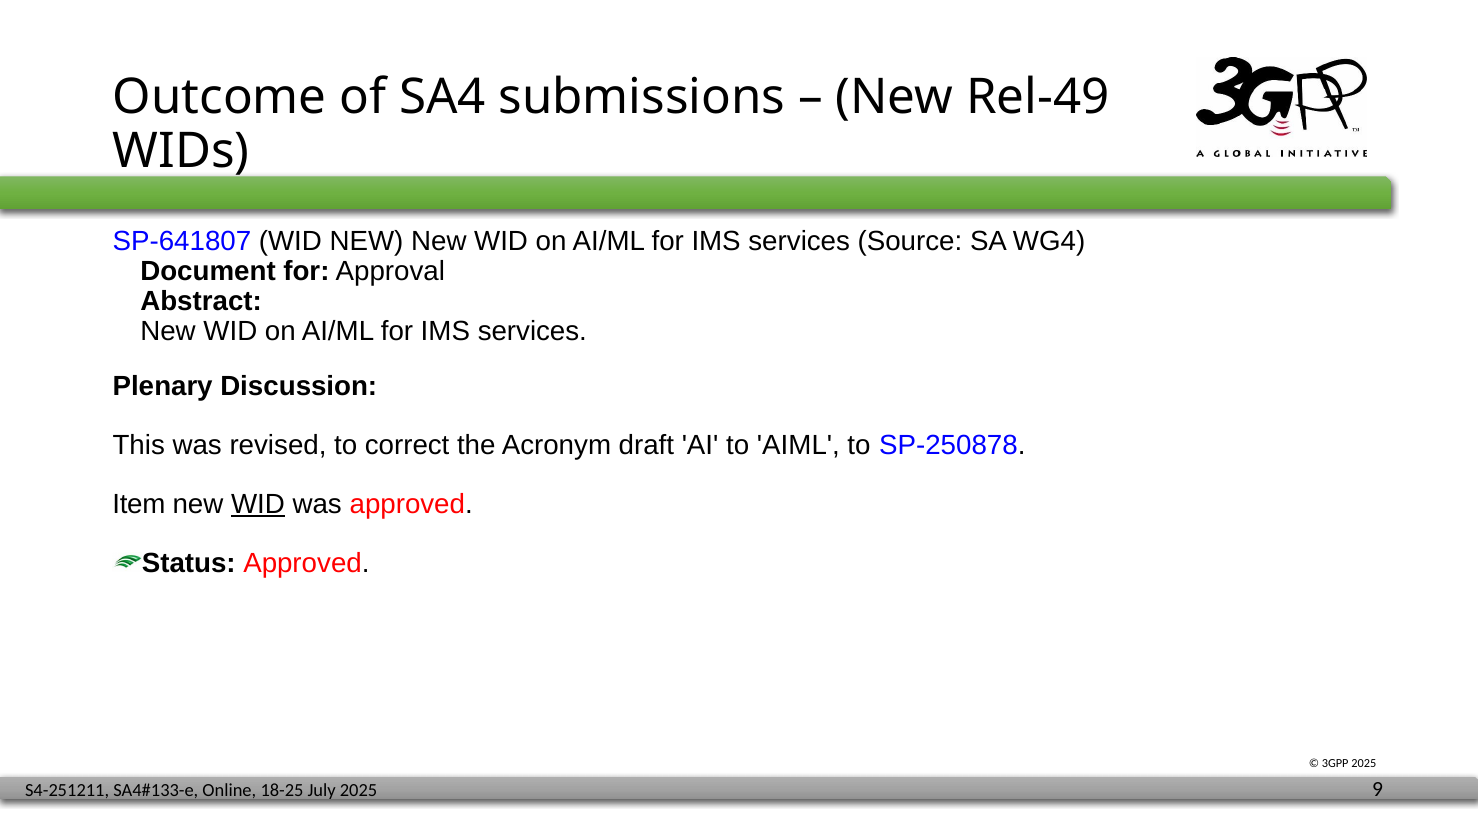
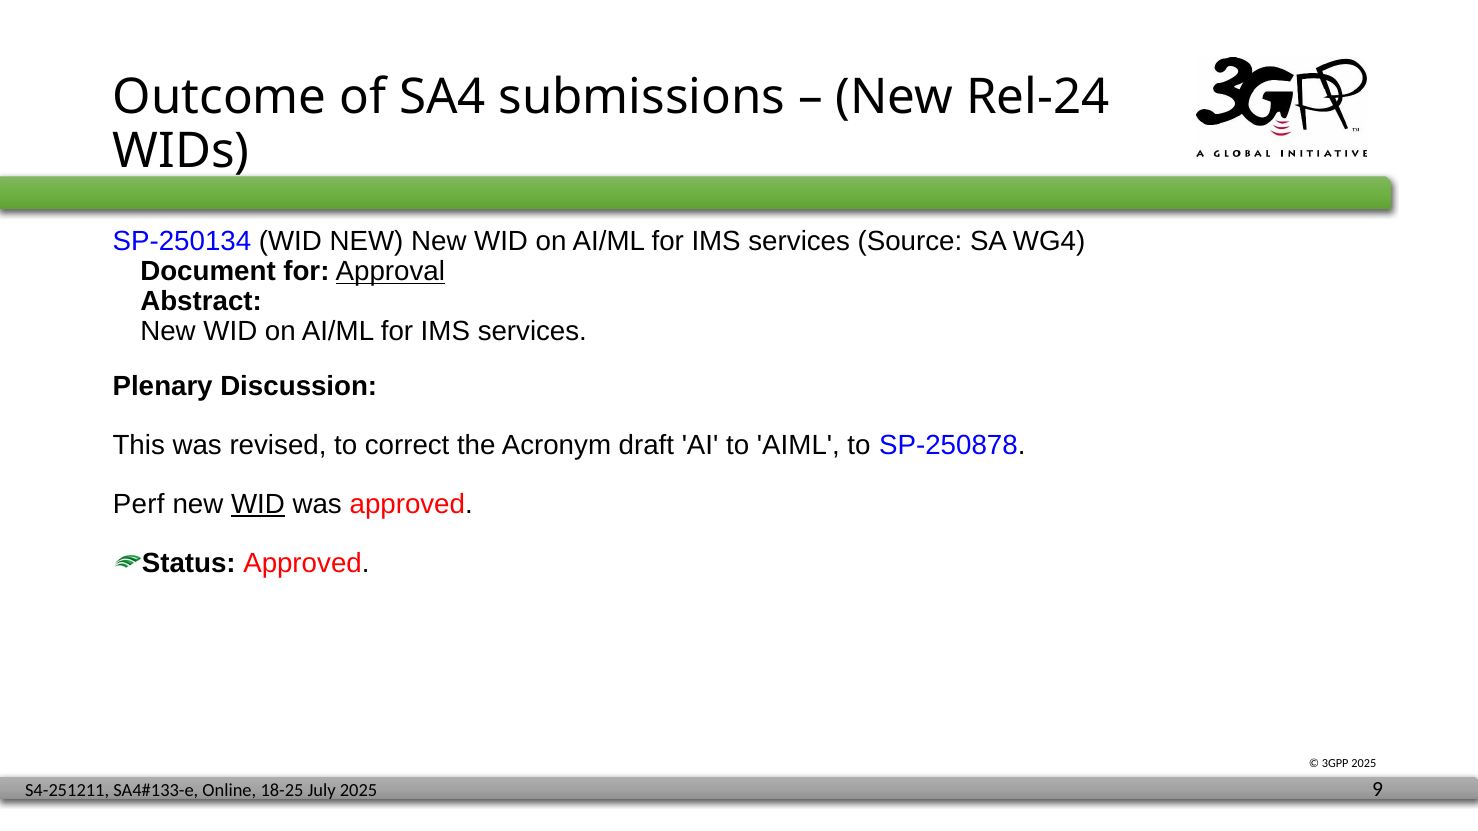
Rel-49: Rel-49 -> Rel-24 (1038, 98)
SP-641807: SP-641807 -> SP-250134 (182, 242)
Approval underline: none -> present (390, 272)
Item: Item -> Perf (139, 505)
